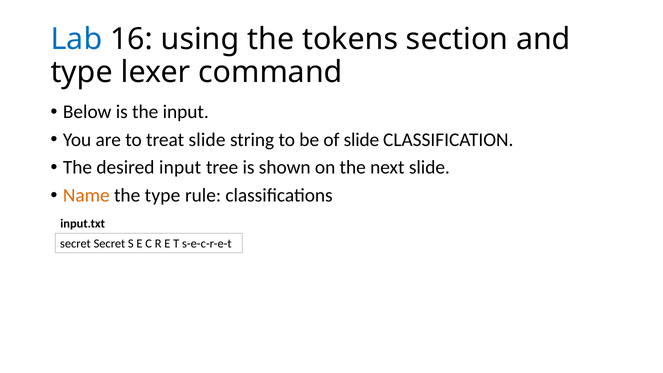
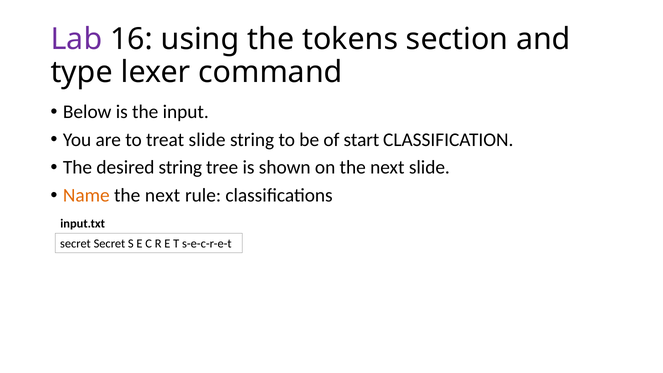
Lab colour: blue -> purple (76, 39)
of slide: slide -> start (361, 140)
desired input: input -> string (180, 168)
type: type -> next (163, 195)
